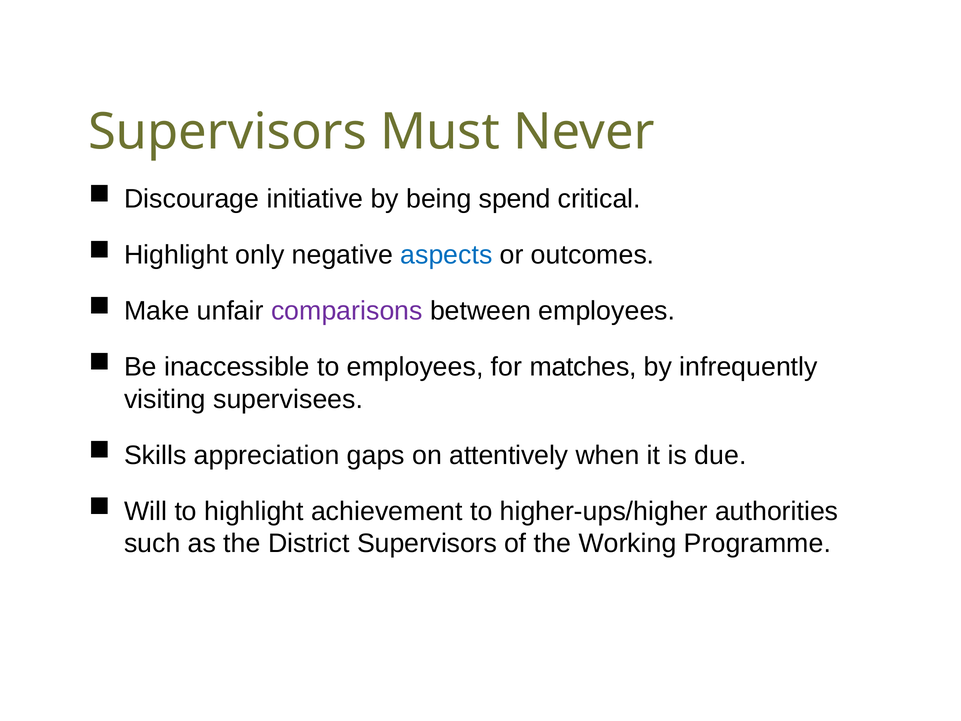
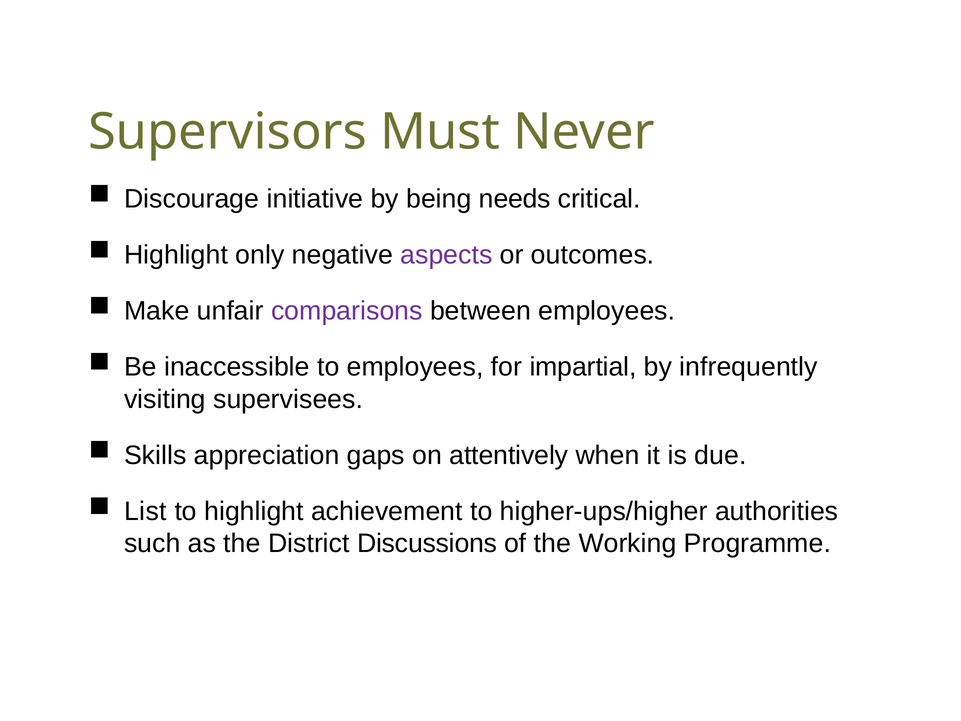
spend: spend -> needs (515, 199)
aspects colour: blue -> purple (446, 255)
matches: matches -> impartial (583, 367)
Will: Will -> List (145, 511)
District Supervisors: Supervisors -> Discussions (427, 543)
